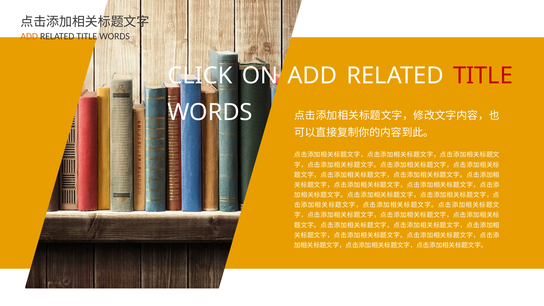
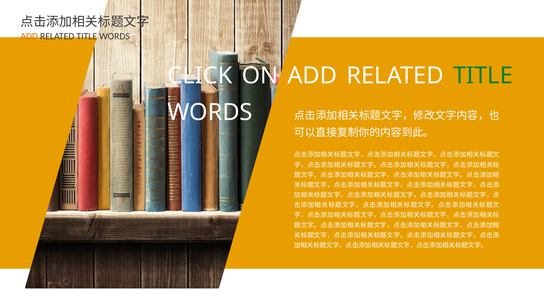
TITLE colour: red -> green (483, 76)
